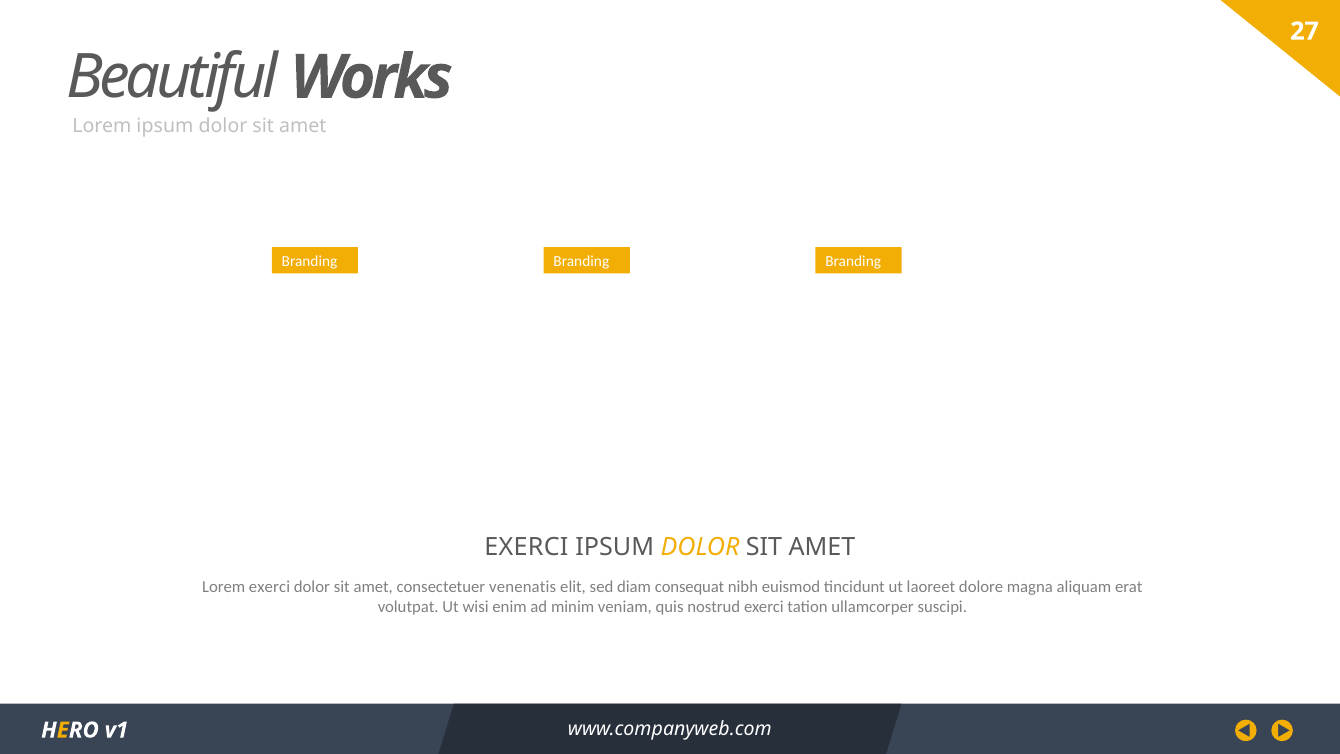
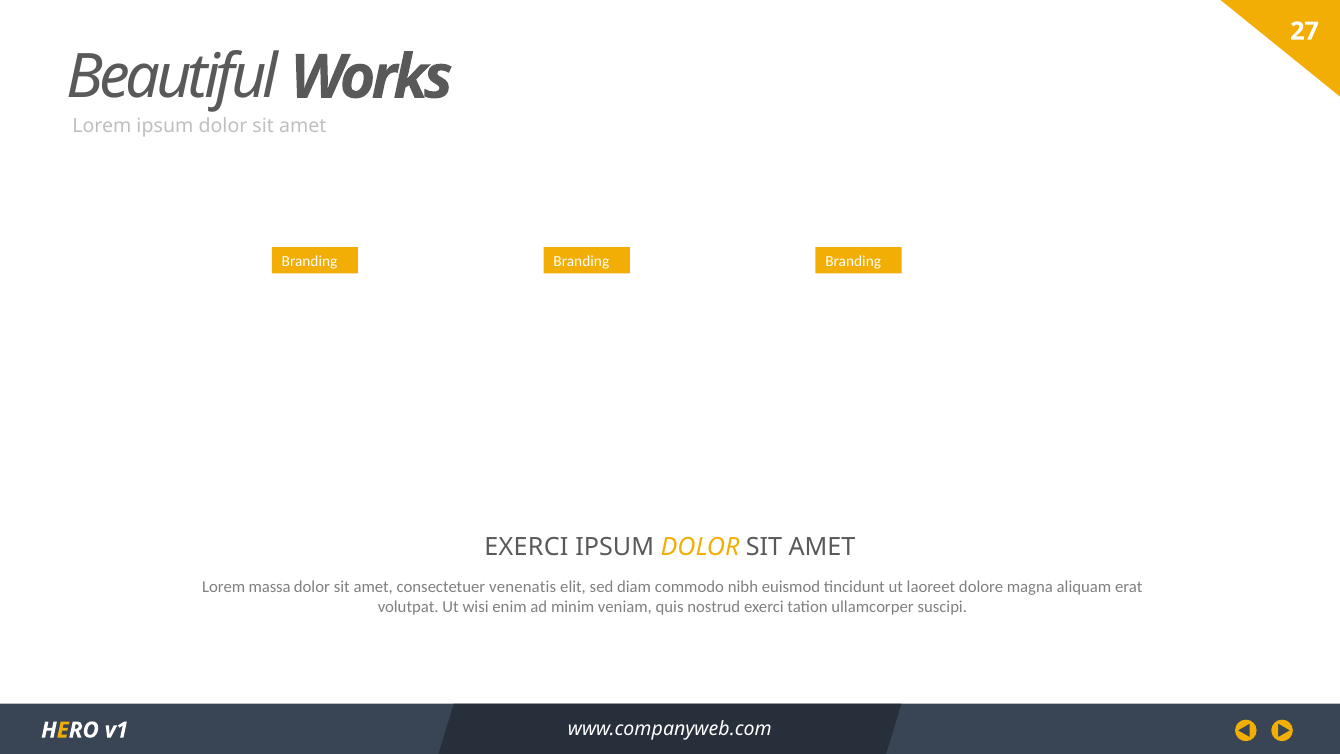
Lorem exerci: exerci -> massa (270, 587)
consequat: consequat -> commodo (689, 587)
